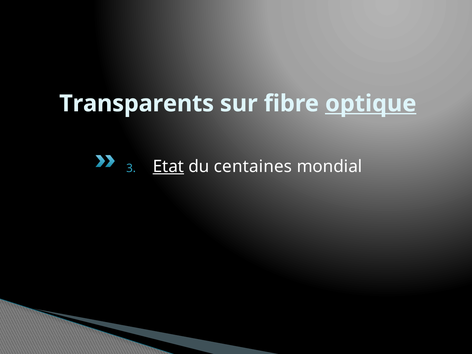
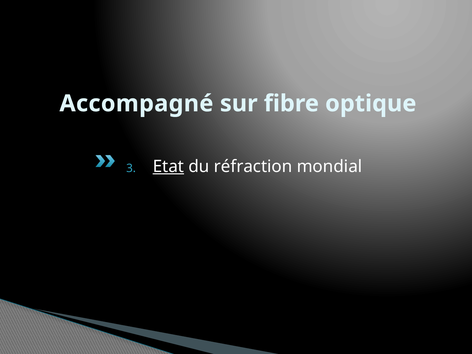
Transparents: Transparents -> Accompagné (136, 104)
optique underline: present -> none (371, 104)
centaines: centaines -> réfraction (253, 167)
